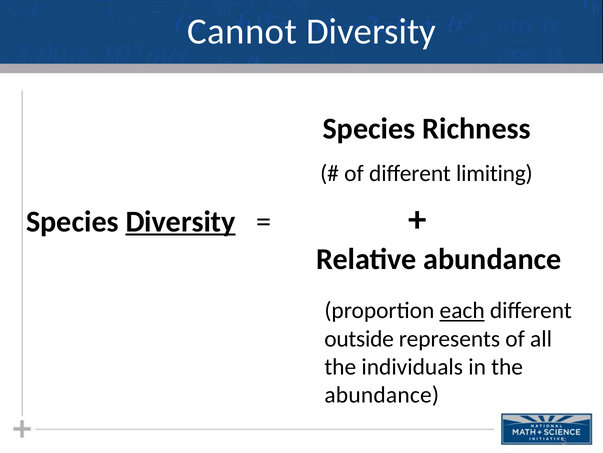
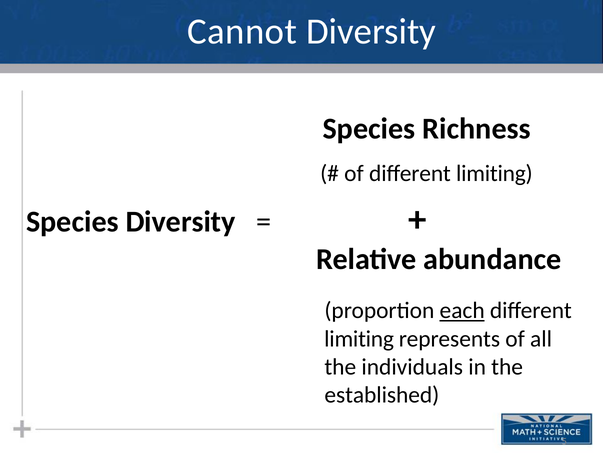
Diversity underline: present -> none (181, 221)
outside: outside -> limiting (359, 338)
abundance: abundance -> established (382, 395)
